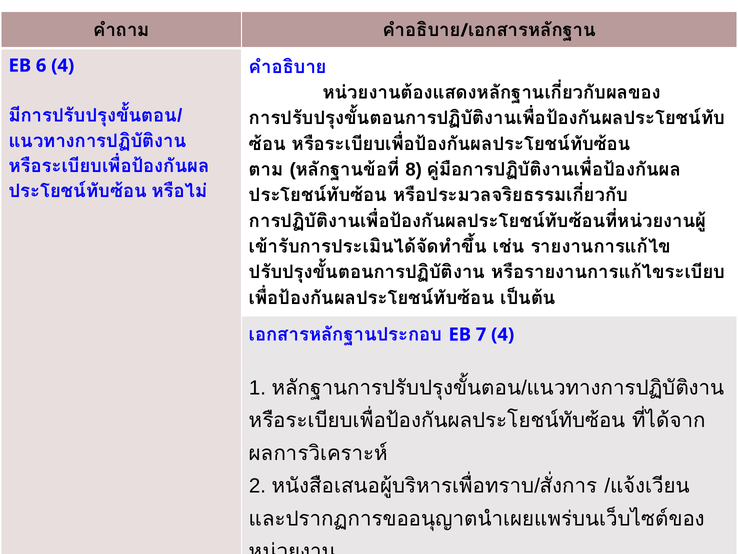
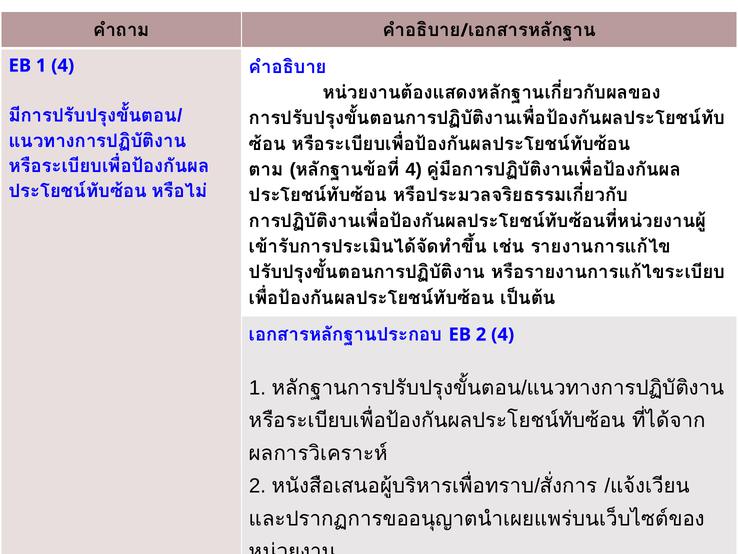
EB 6: 6 -> 1 (41, 66)
8: 8 -> 4 (414, 170)
EB 7: 7 -> 2 (481, 334)
